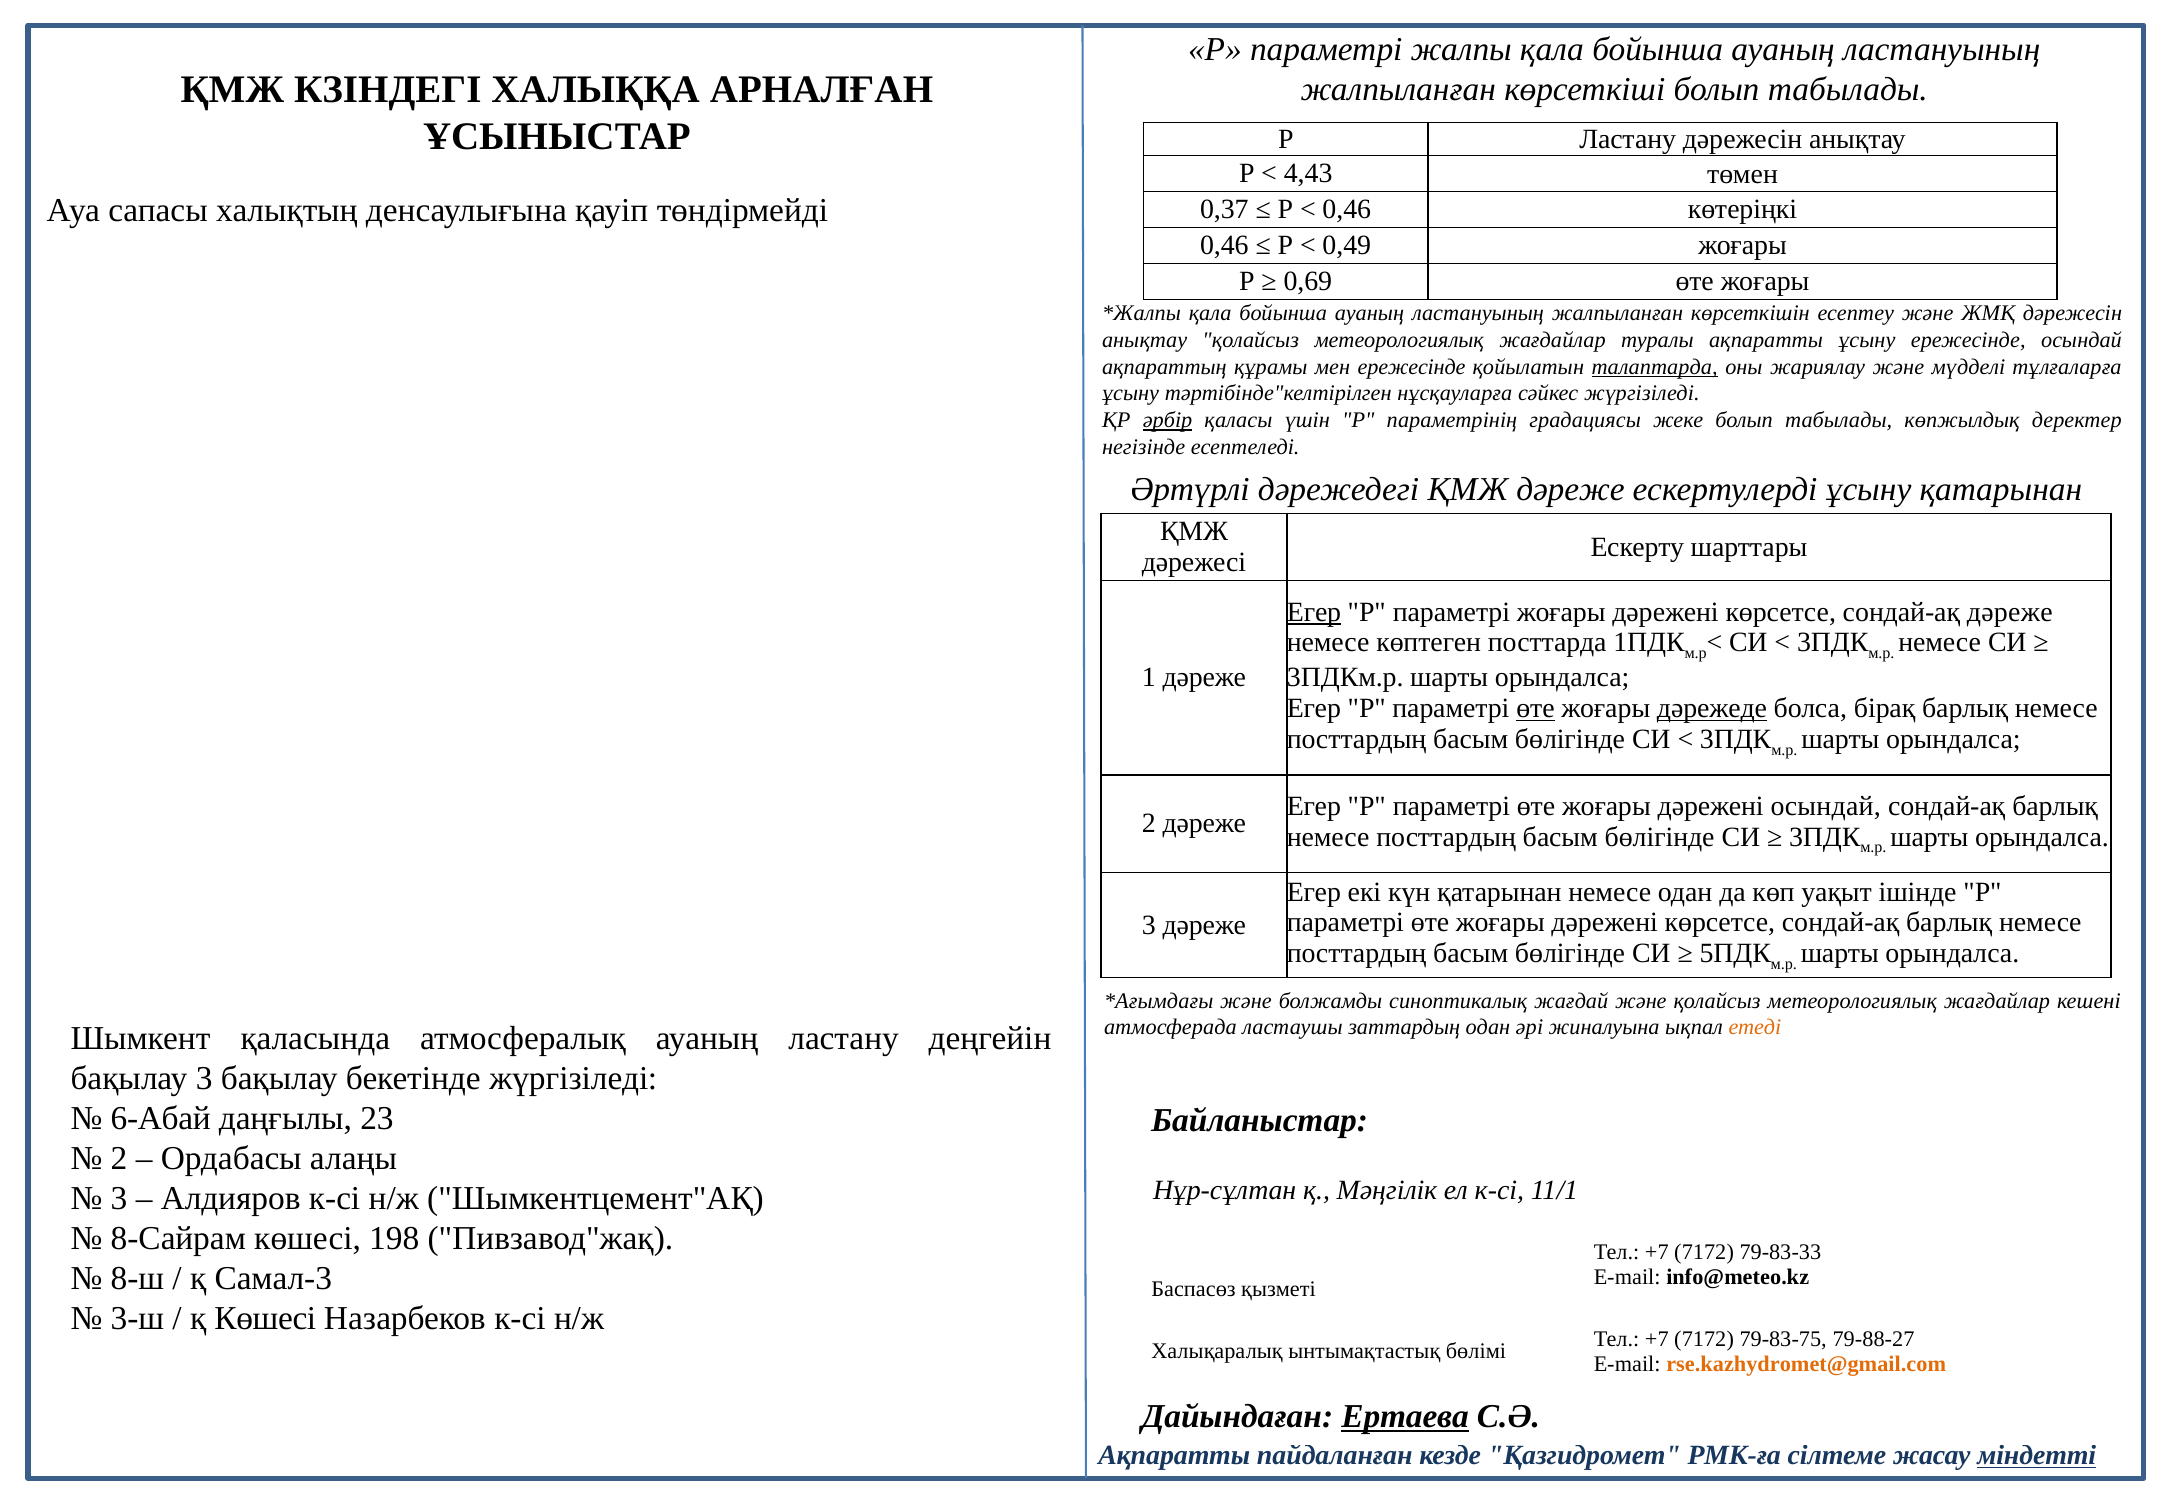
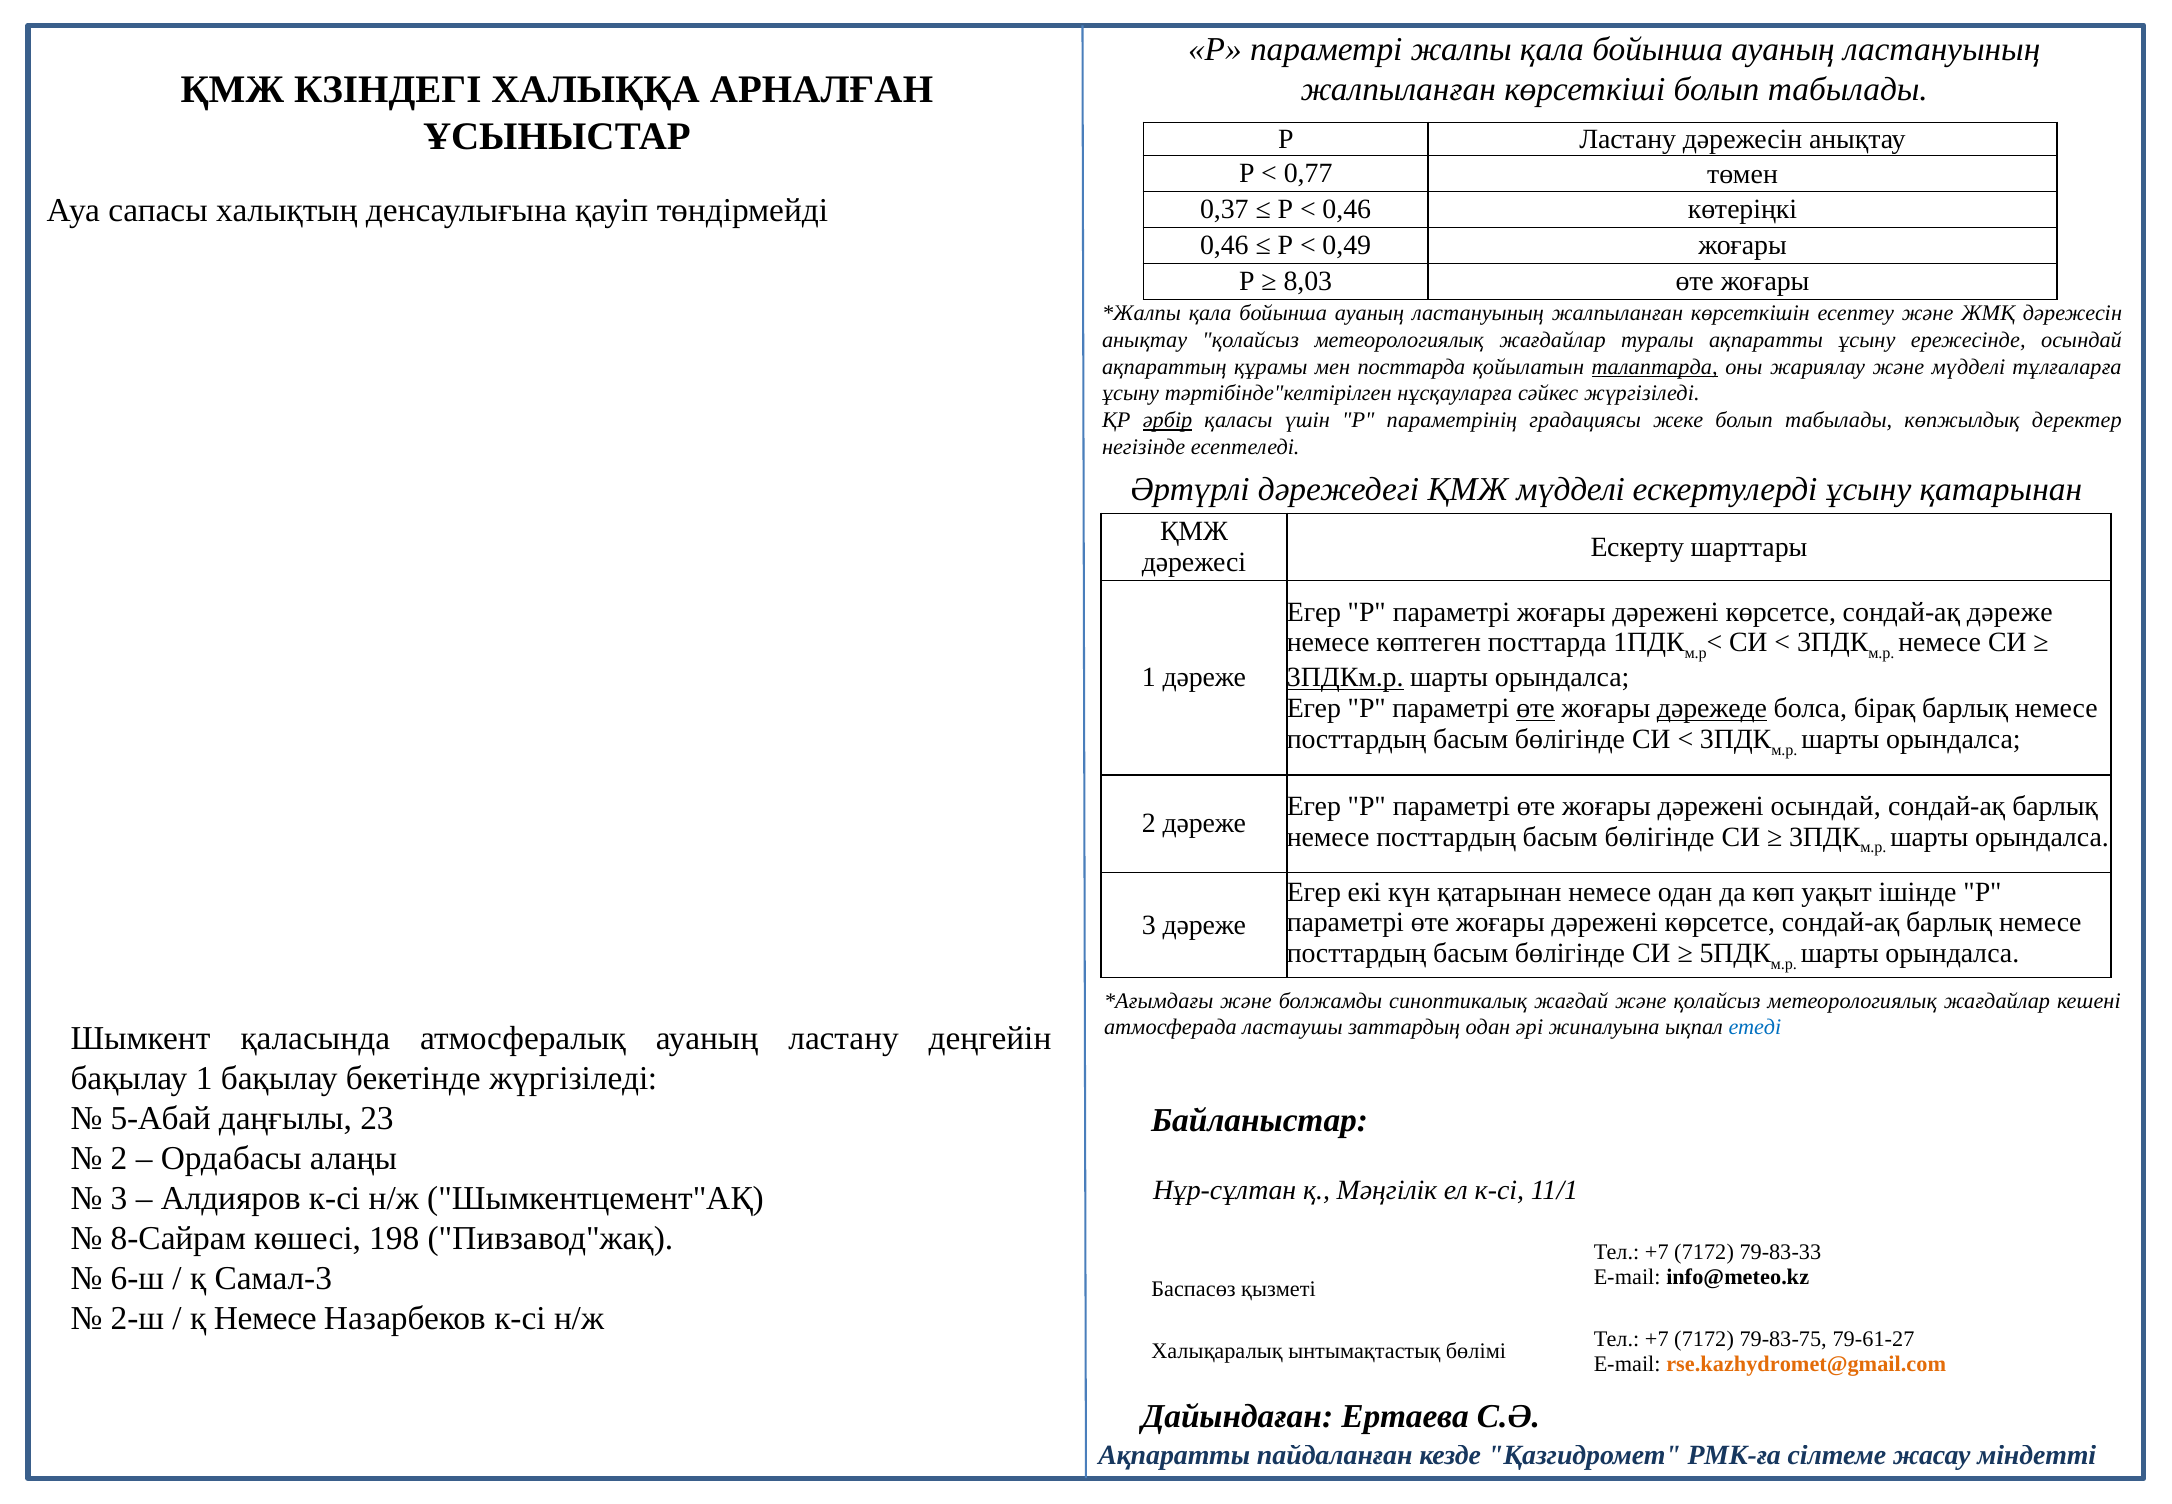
4,43: 4,43 -> 0,77 (1308, 173)
0,69: 0,69 -> 8,03 (1308, 281)
мен ережесінде: ережесінде -> посттарда (1412, 367)
ҚМЖ дәреже: дәреже -> мүдделі (1571, 490)
Егер underline: present -> none (1314, 612)
3ПДКм.р underline: none -> present (1345, 678)
етеді colour: orange -> blue (1755, 1027)
бақылау 3: 3 -> 1 (204, 1078)
6-Абай: 6-Абай -> 5-Абай (161, 1118)
8-ш: 8-ш -> 6-ш (137, 1279)
3-ш: 3-ш -> 2-ш (137, 1319)
қ Көшесі: Көшесі -> Немесе (265, 1319)
79-88-27: 79-88-27 -> 79-61-27 (1873, 1339)
Ертаева underline: present -> none (1405, 1416)
міндетті underline: present -> none (2037, 1455)
